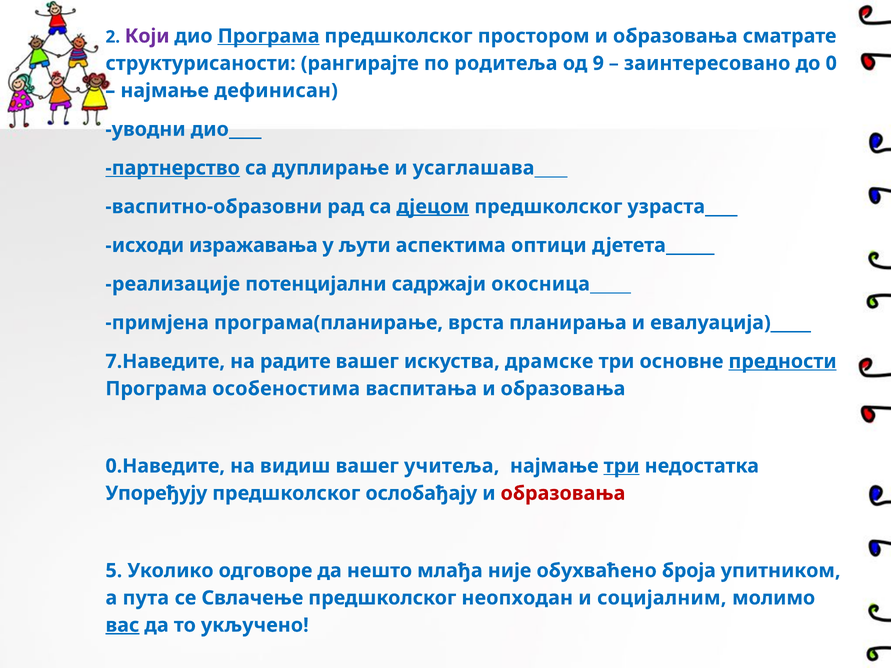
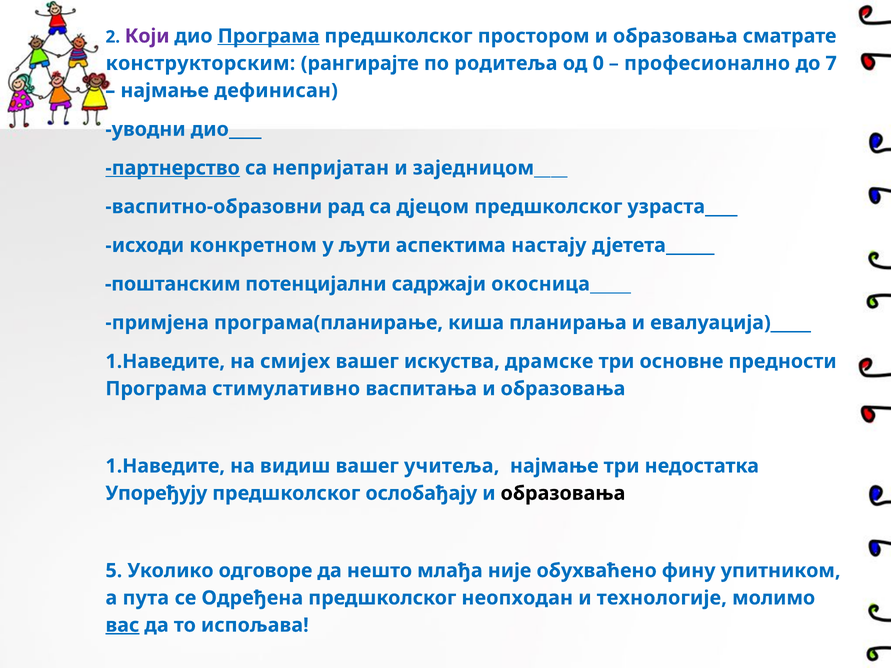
структурисаности: структурисаности -> конструкторским (200, 63)
9: 9 -> 0 (598, 63)
заинтересовано: заинтересовано -> професионално (707, 63)
0: 0 -> 7 (831, 63)
дуплирање: дуплирање -> непријатан (331, 168)
усаглашава____: усаглашава____ -> заједницом____ (490, 168)
дјецом underline: present -> none (433, 207)
изражавања: изражавања -> конкретном (253, 245)
оптици: оптици -> настају (549, 245)
реализације: реализације -> поштанским (173, 284)
врста: врста -> киша (476, 323)
7.Наведите: 7.Наведите -> 1.Наведите (165, 362)
радите: радите -> смијех (295, 362)
предности underline: present -> none (783, 362)
особеностима: особеностима -> стимулативно (286, 389)
0.Наведите: 0.Наведите -> 1.Наведите (165, 466)
три underline: present -> none (622, 466)
образовања colour: red -> black (563, 493)
броја: броја -> фину (689, 571)
Свлачење: Свлачење -> Одређена (252, 598)
социјалним: социјалним -> технологије (662, 598)
укључено: укључено -> испољава (255, 625)
